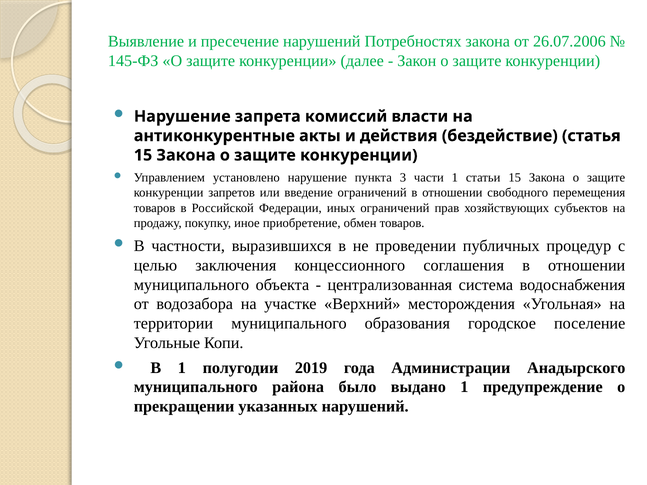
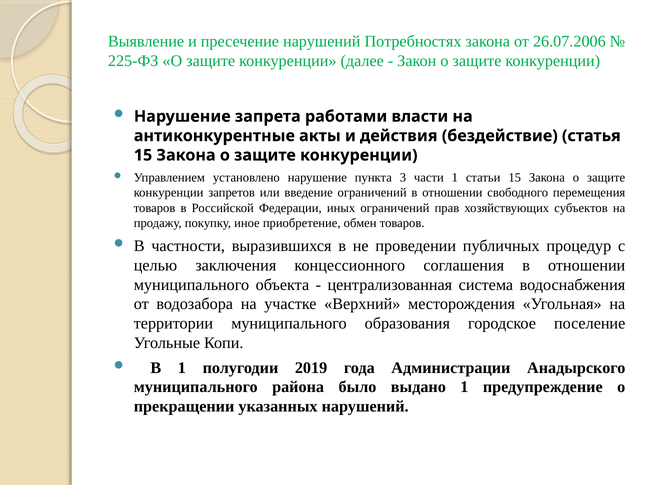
145-ФЗ: 145-ФЗ -> 225-ФЗ (133, 61)
комиссий: комиссий -> работами (346, 116)
